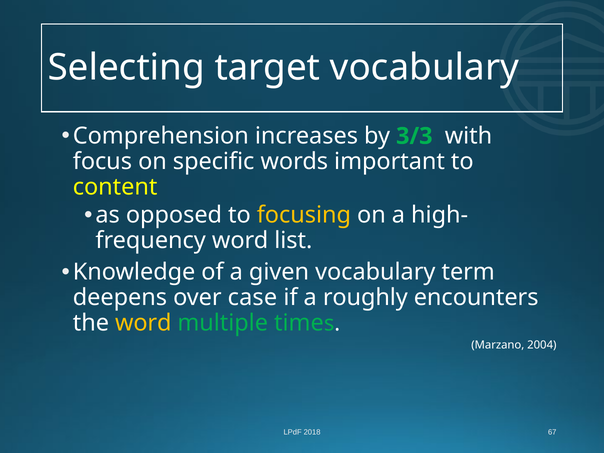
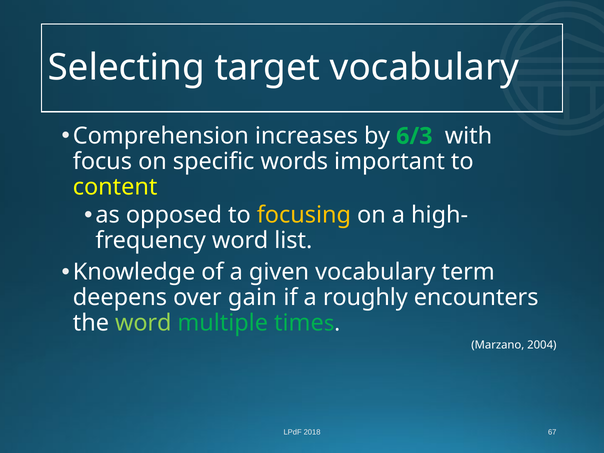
3/3: 3/3 -> 6/3 (414, 136)
case: case -> gain (252, 298)
word colour: yellow -> light green (143, 323)
